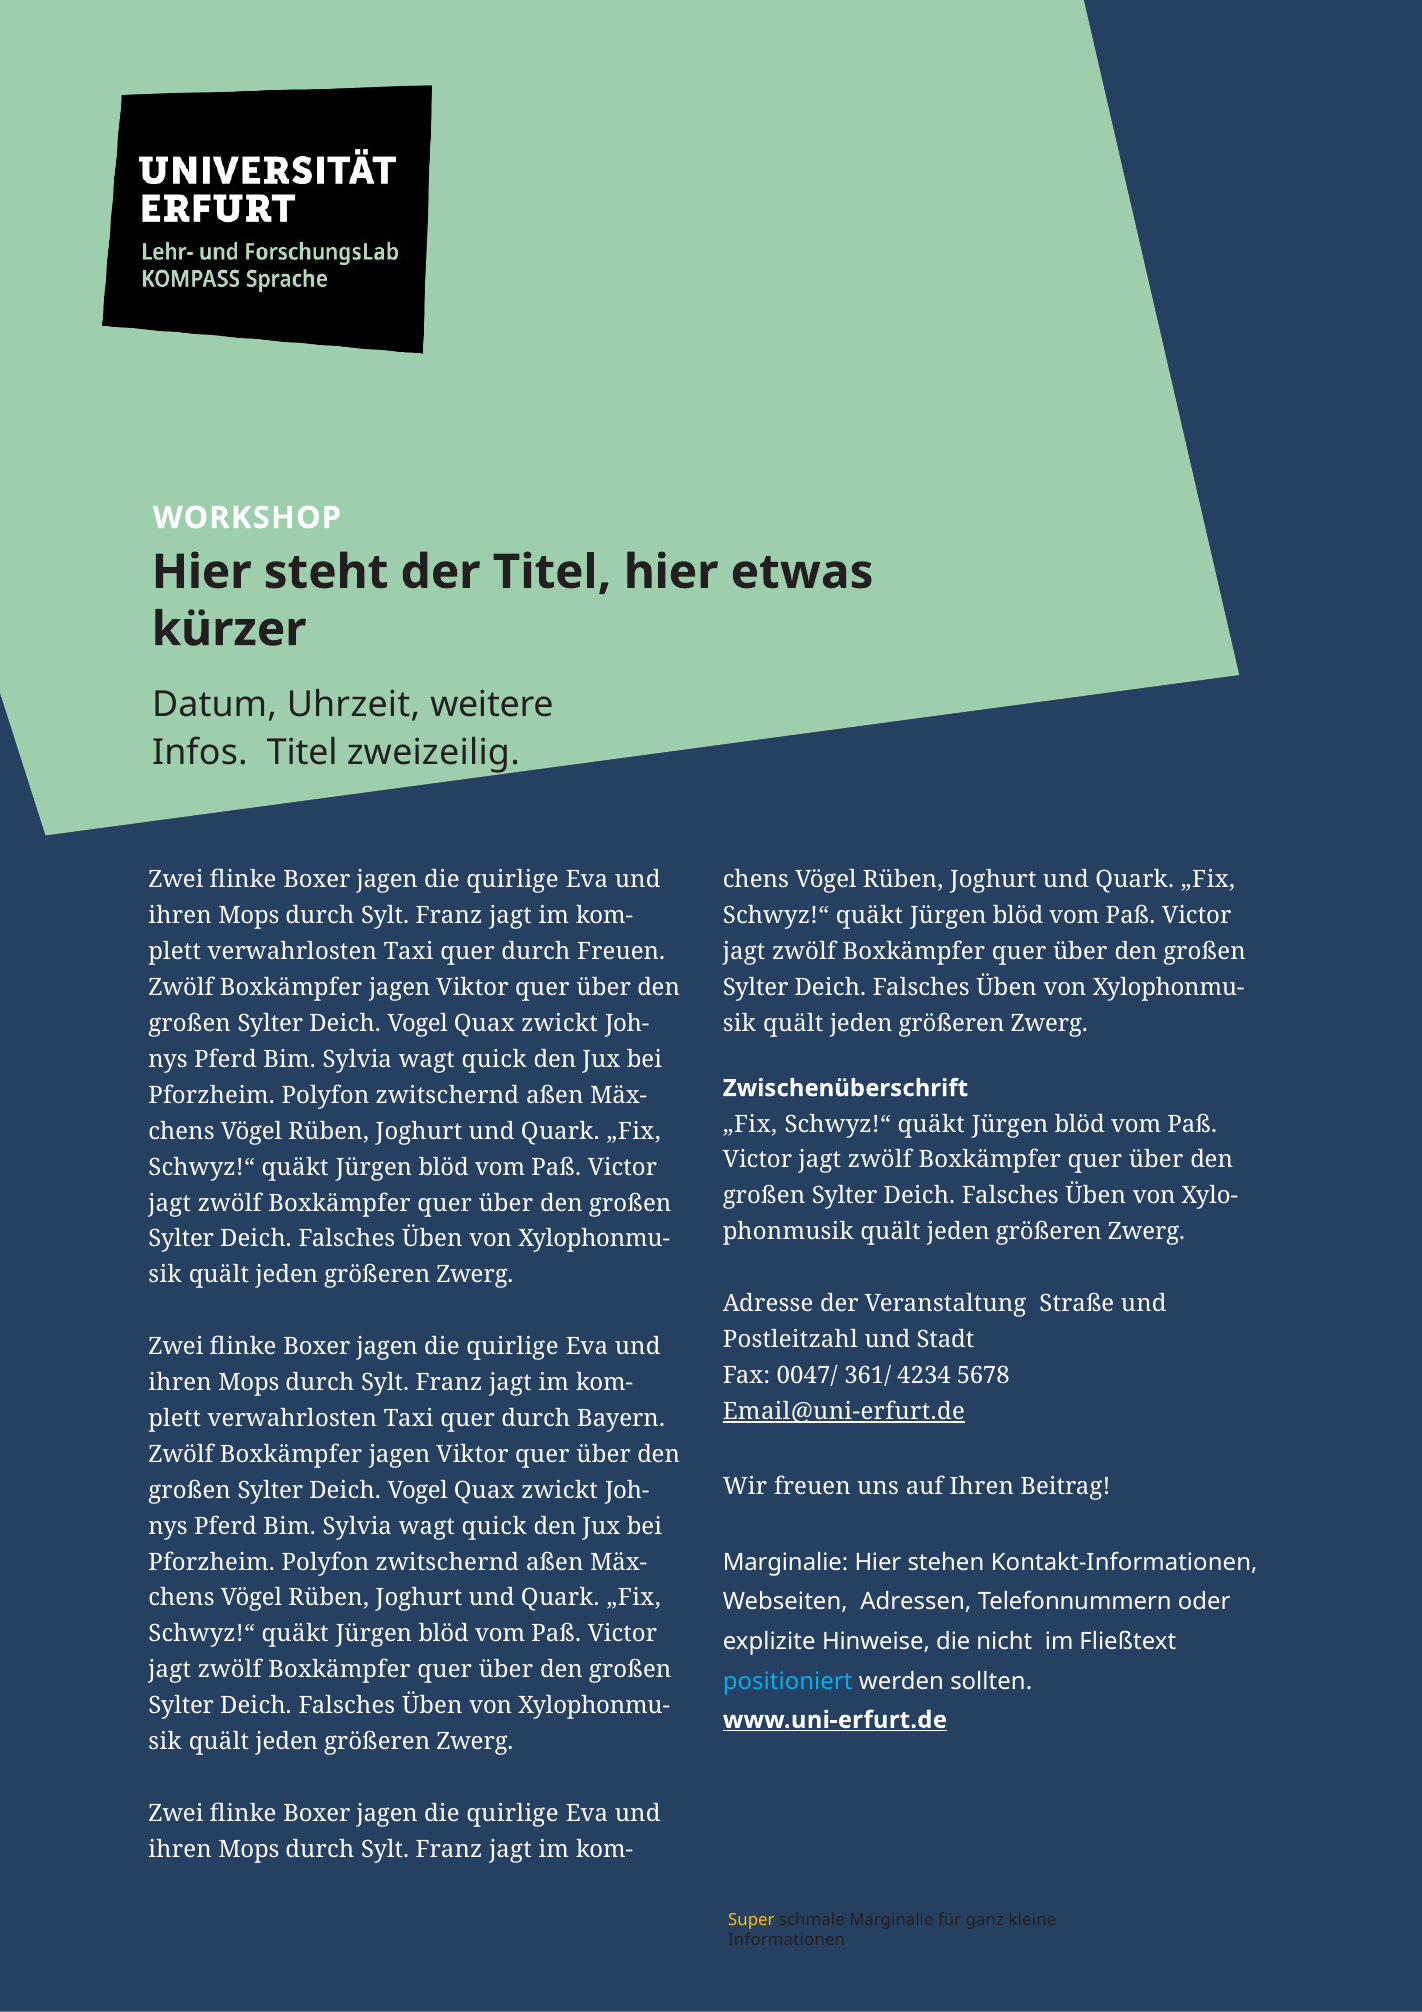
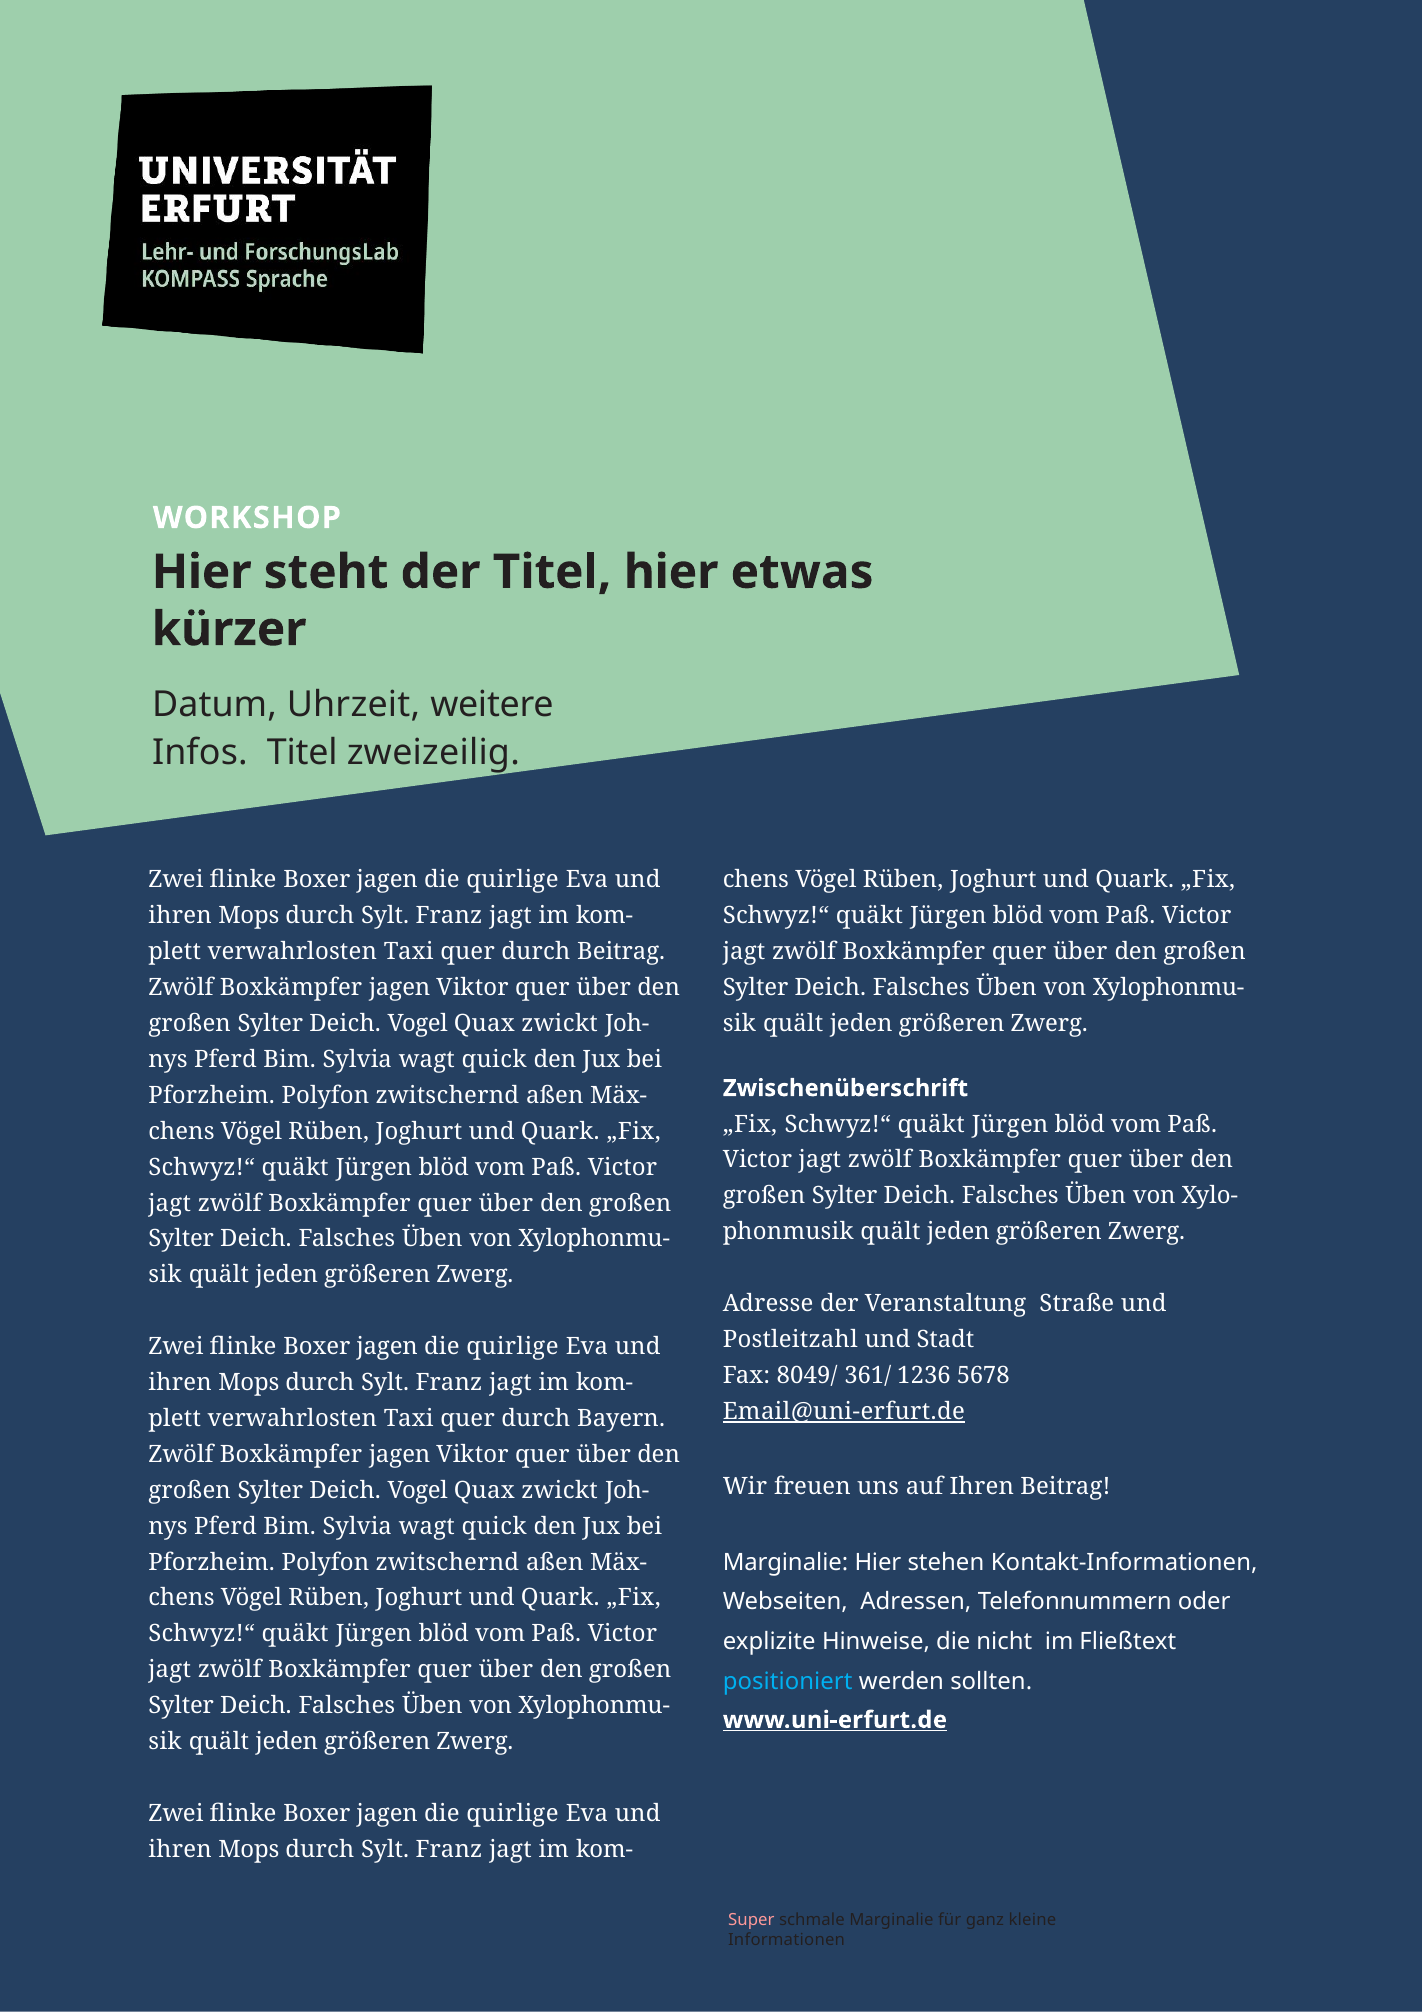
durch Freuen: Freuen -> Beitrag (621, 952)
0047/: 0047/ -> 8049/ (807, 1376)
4234: 4234 -> 1236 (924, 1376)
Super colour: yellow -> pink (751, 1921)
